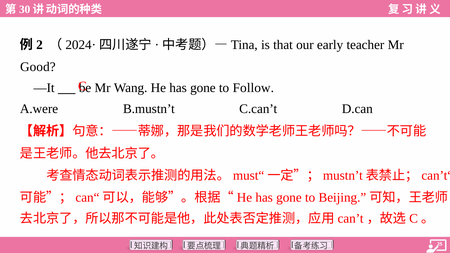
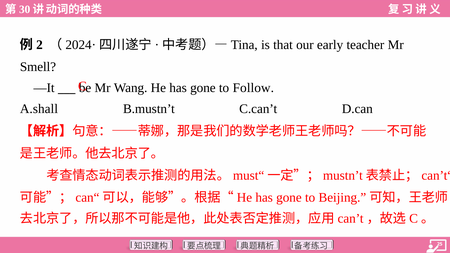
Good: Good -> Smell (38, 67)
A.were: A.were -> A.shall (39, 109)
